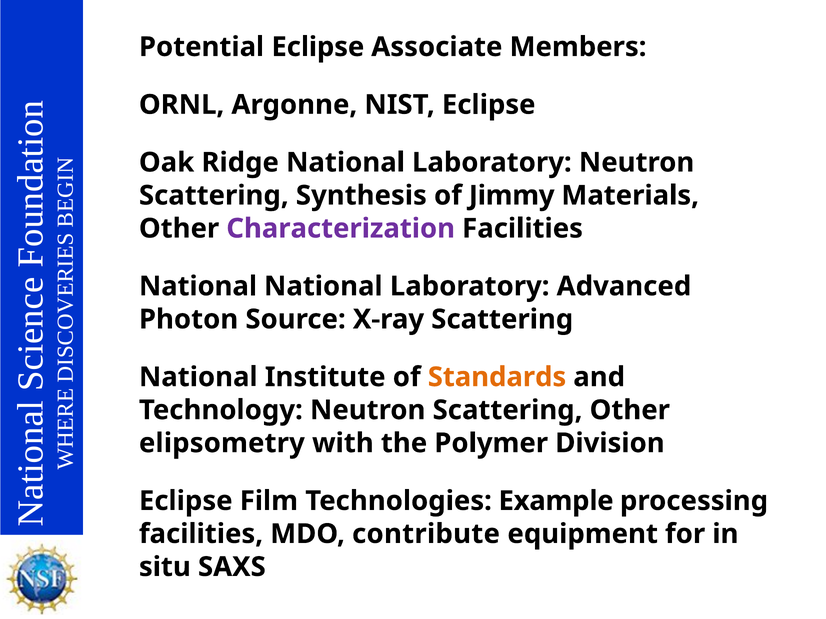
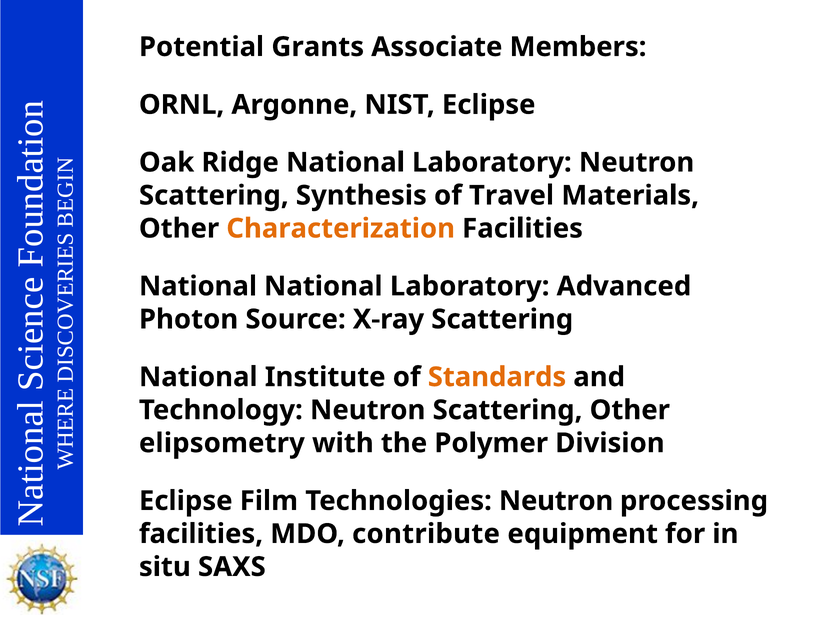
Potential Eclipse: Eclipse -> Grants (318, 47)
Jimmy: Jimmy -> Travel (512, 196)
Characterization colour: purple -> orange (341, 229)
Technologies Example: Example -> Neutron (556, 501)
